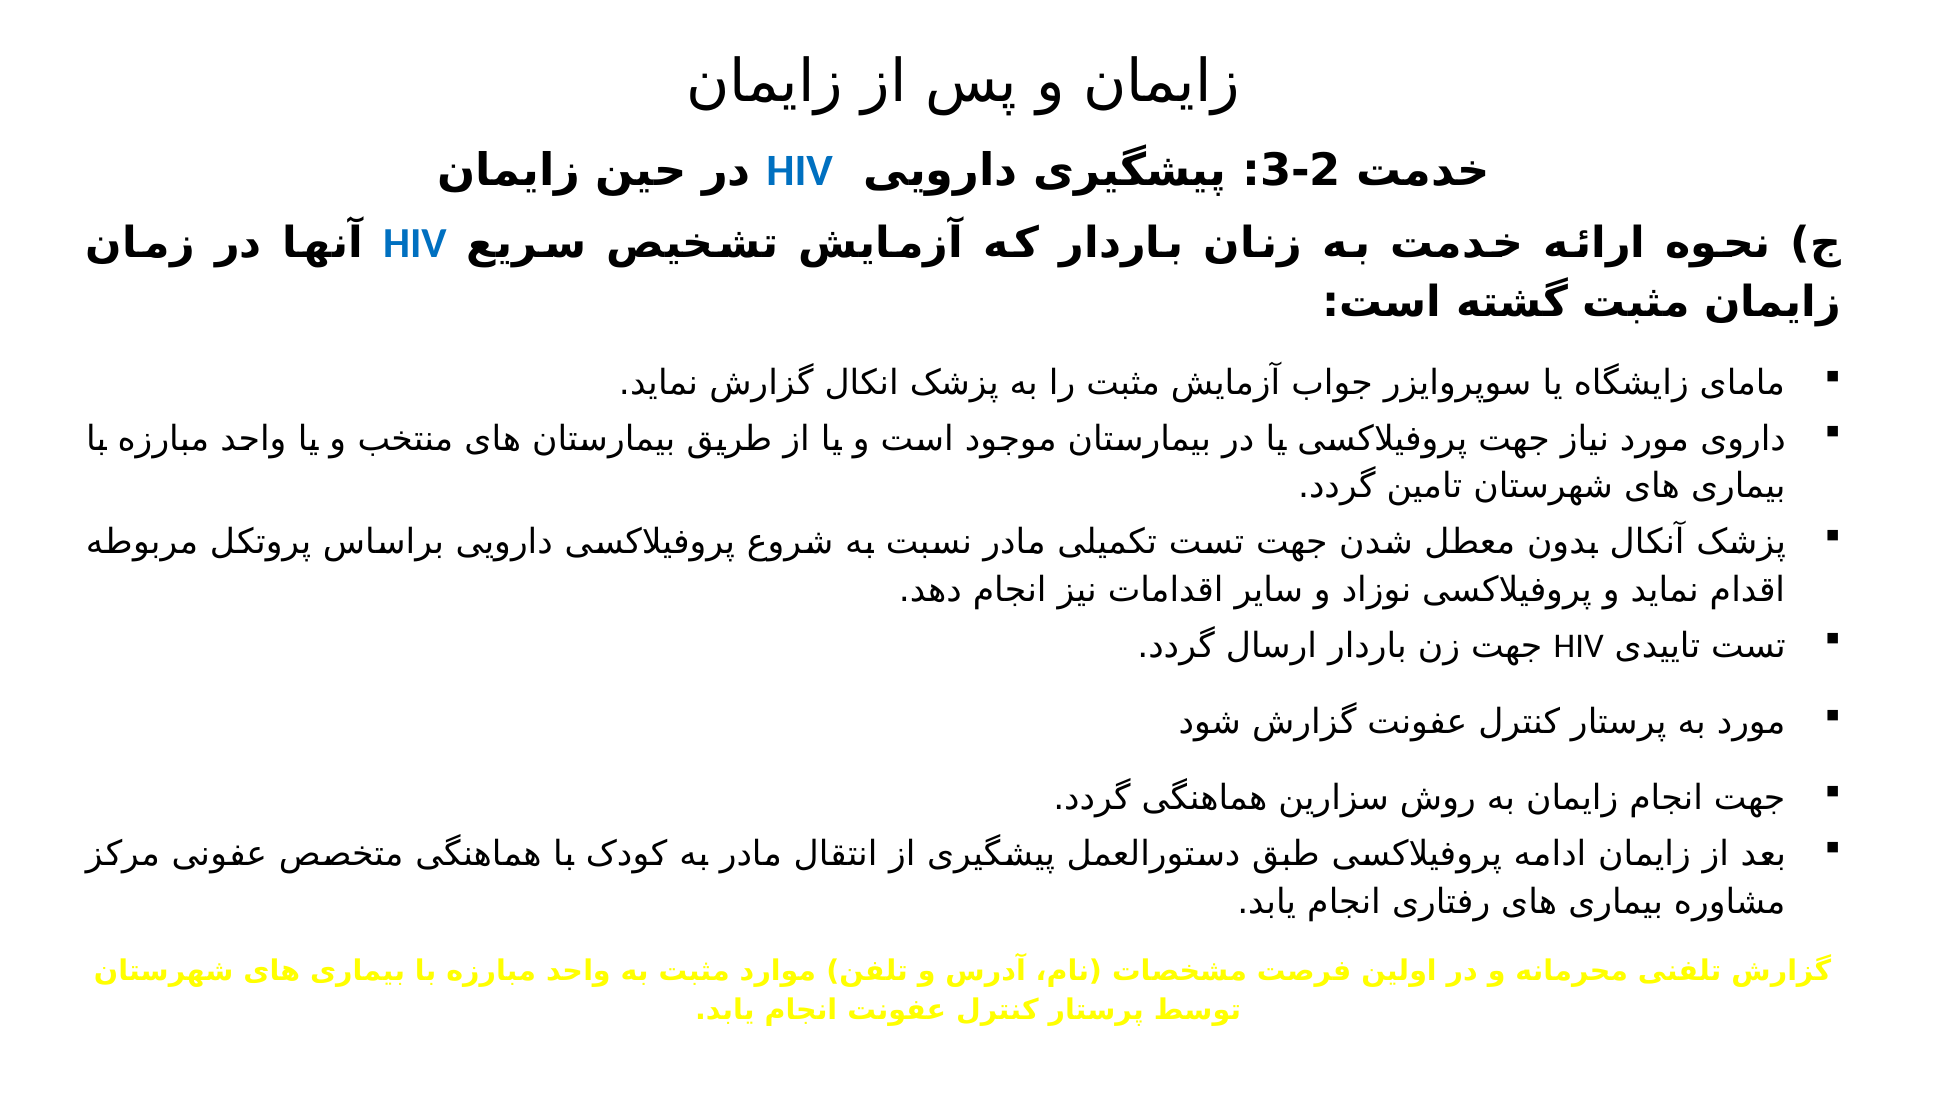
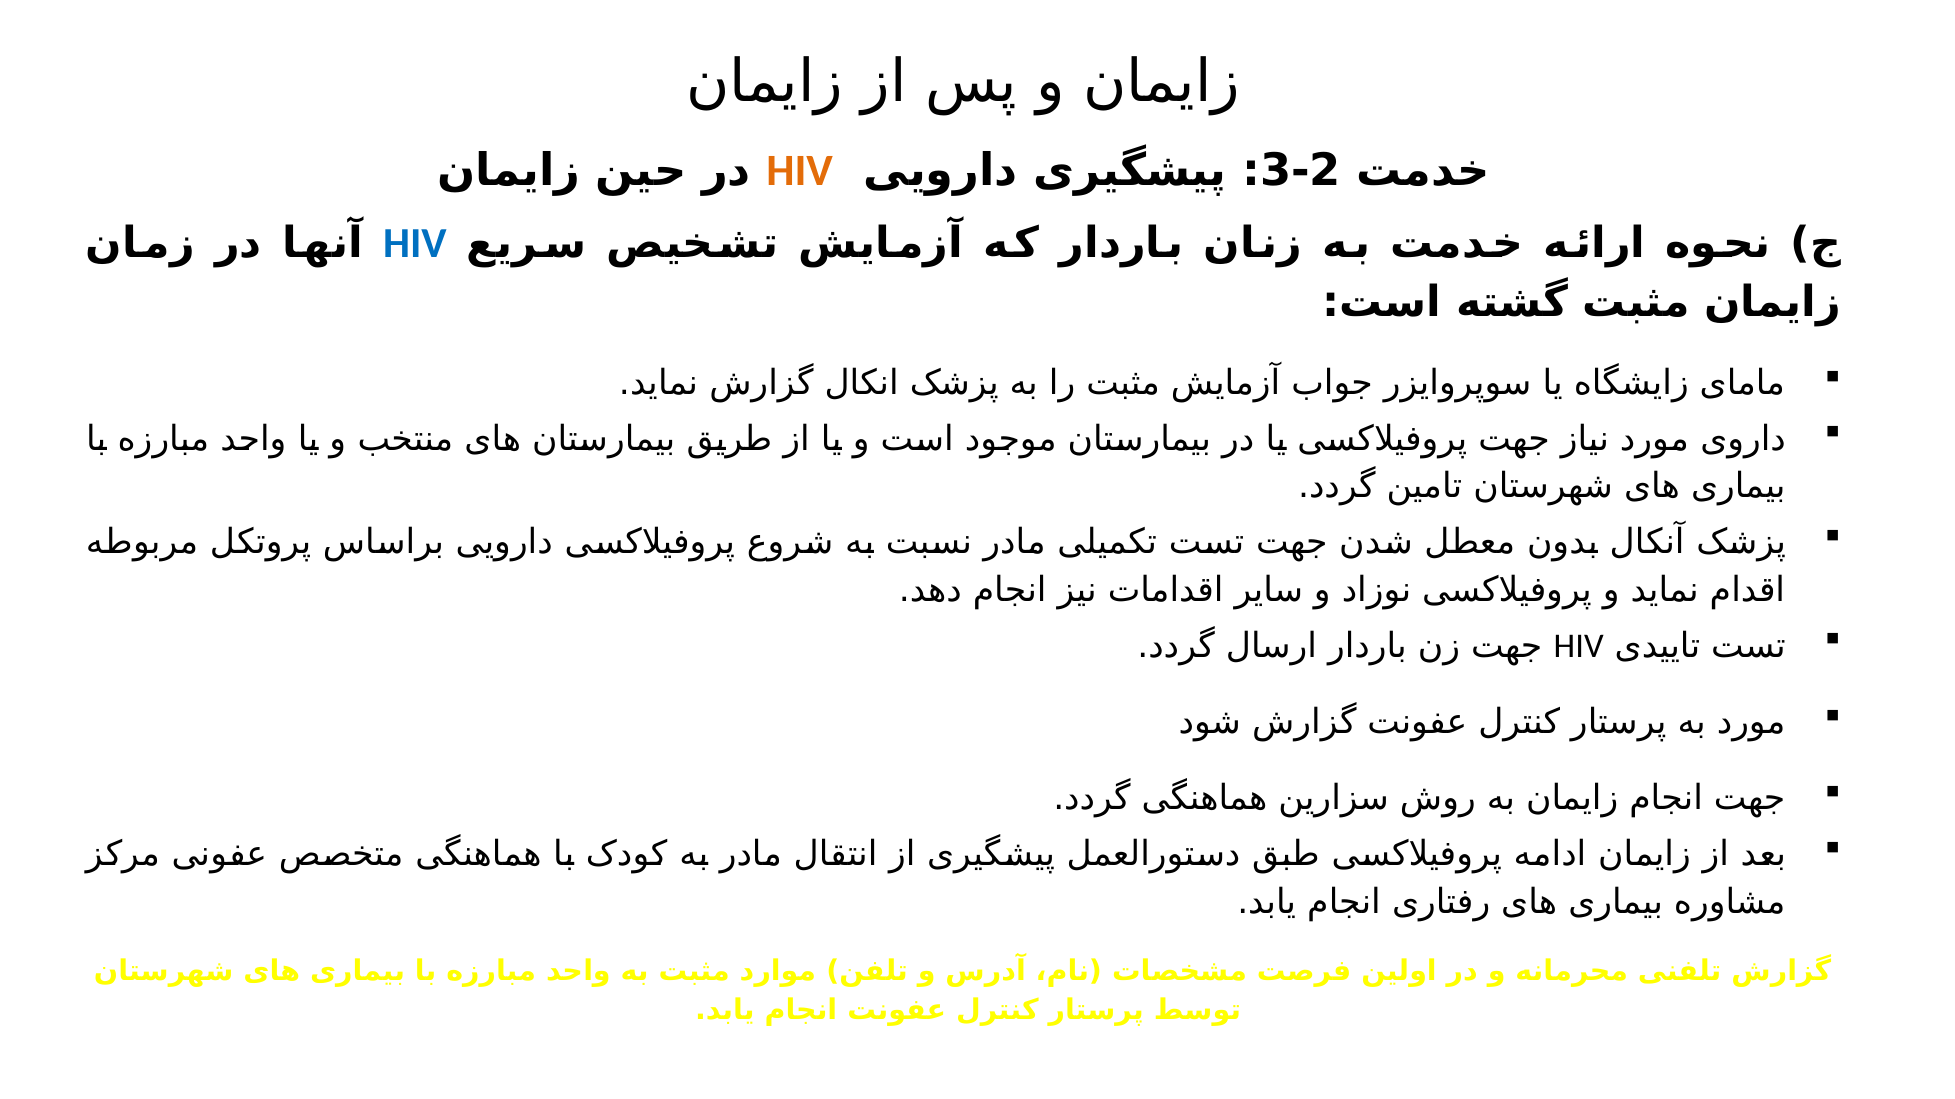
HIV colour: blue -> orange (800, 170)
